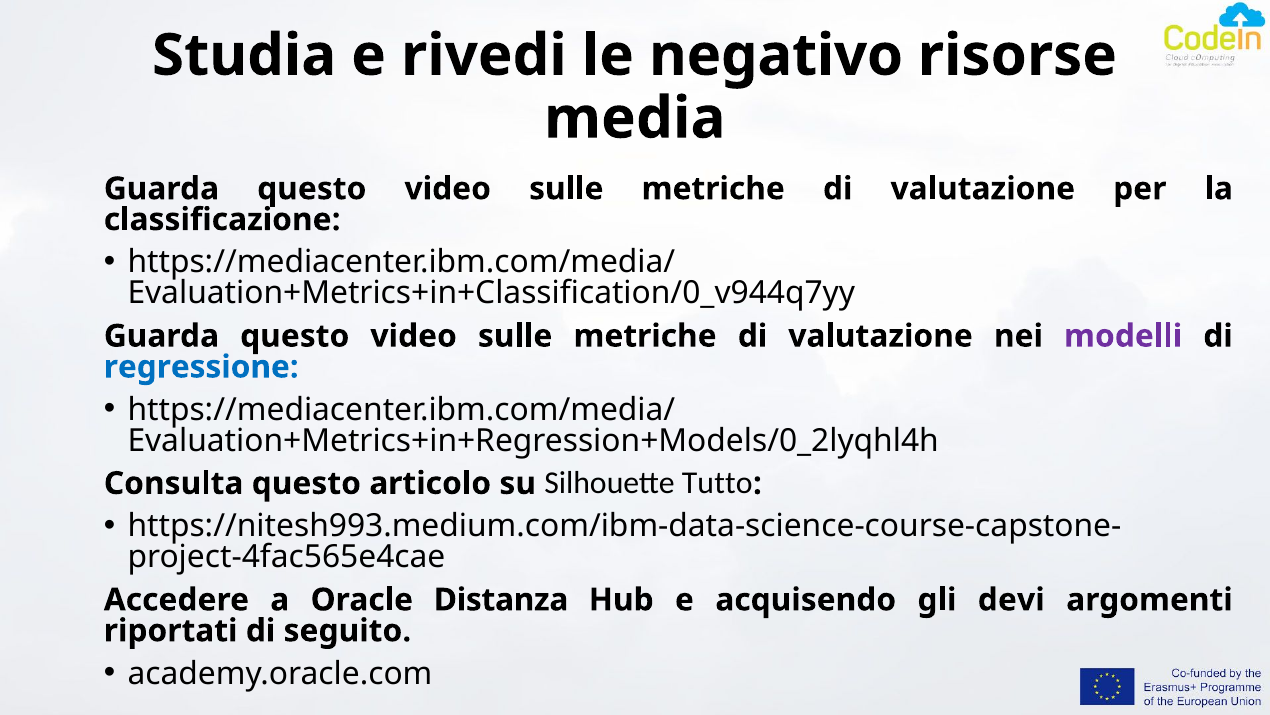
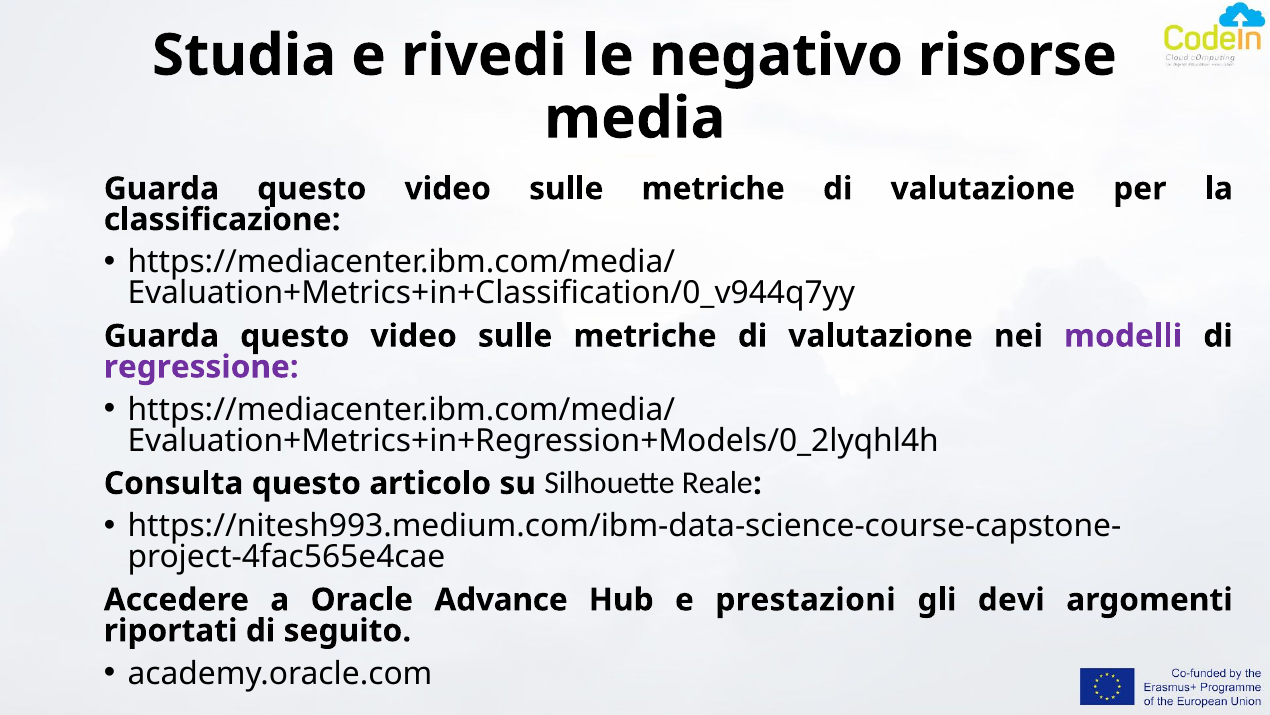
regressione colour: blue -> purple (201, 367)
Tutto: Tutto -> Reale (717, 483)
Distanza: Distanza -> Advance (501, 599)
acquisendo: acquisendo -> prestazioni (806, 599)
